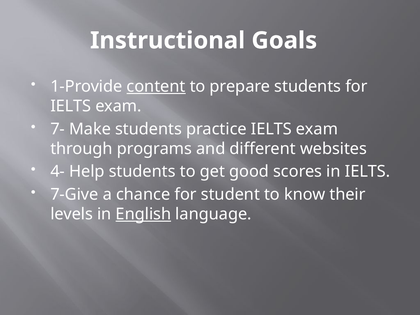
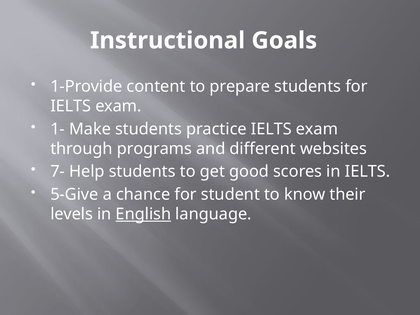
content underline: present -> none (156, 87)
7-: 7- -> 1- (58, 129)
4-: 4- -> 7- (58, 172)
7-Give: 7-Give -> 5-Give (74, 194)
